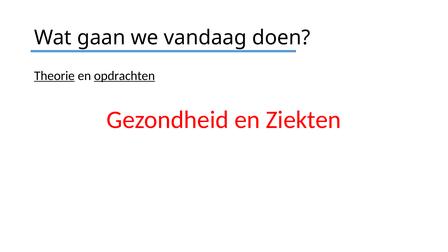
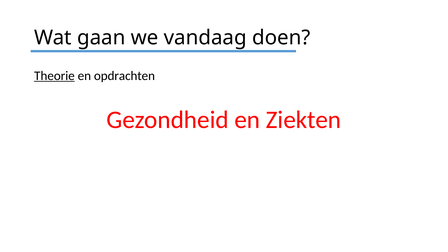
opdrachten underline: present -> none (124, 76)
